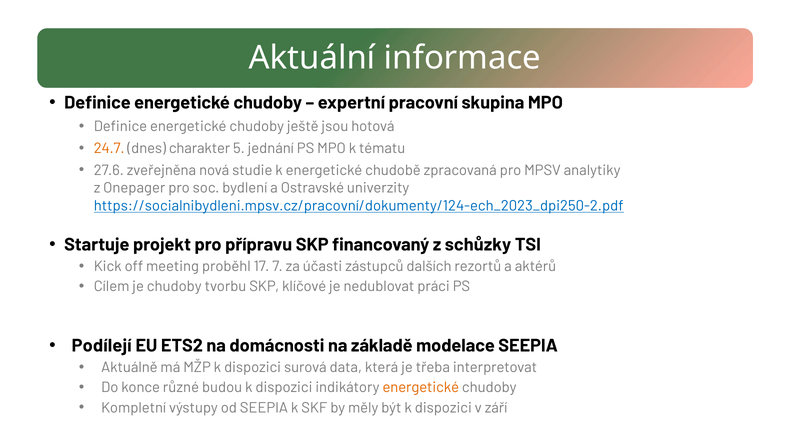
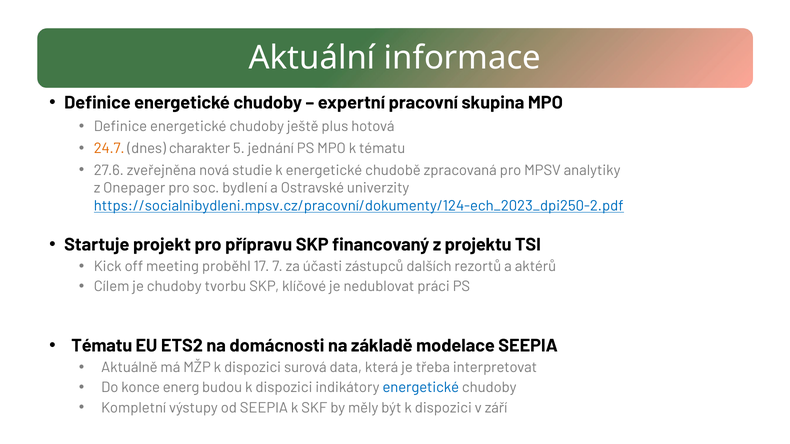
jsou: jsou -> plus (335, 127)
schůzky: schůzky -> projektu (478, 245)
Podílejí: Podílejí -> Tématu (102, 346)
různé: různé -> energ (181, 388)
energetické colour: orange -> blue (421, 388)
